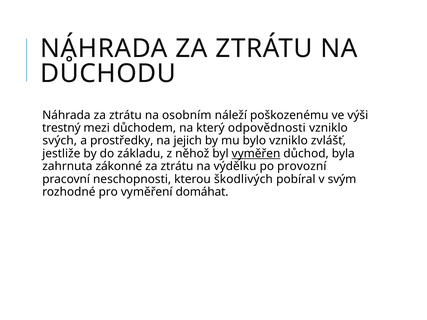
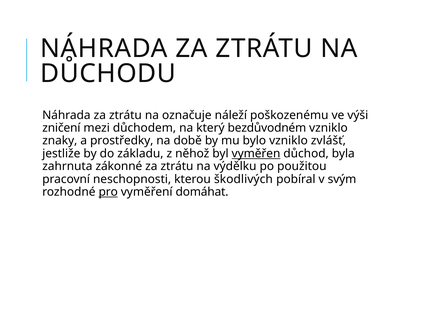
osobním: osobním -> označuje (187, 115)
trestný: trestný -> zničení (61, 128)
odpovědnosti: odpovědnosti -> bezdůvodném (267, 128)
svých: svých -> znaky (60, 141)
jejich: jejich -> době (188, 141)
provozní: provozní -> použitou (302, 166)
pro underline: none -> present (108, 192)
